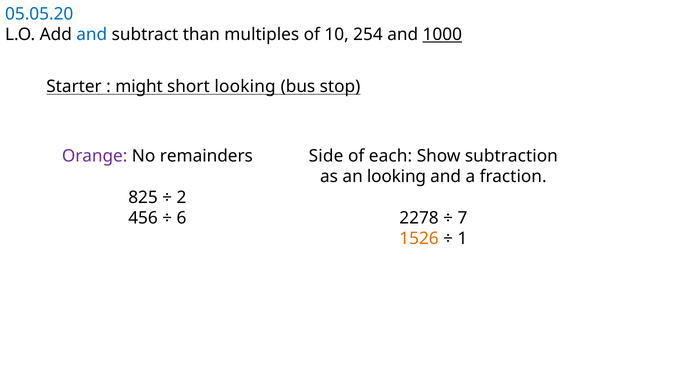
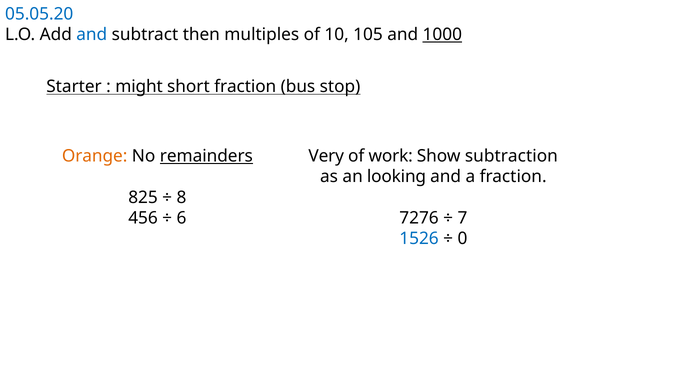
than: than -> then (201, 35)
254: 254 -> 105 (368, 35)
short looking: looking -> fraction (245, 86)
Orange colour: purple -> orange (95, 156)
remainders underline: none -> present (206, 156)
Side: Side -> Very (326, 156)
each: each -> work (391, 156)
2: 2 -> 8 (181, 197)
2278: 2278 -> 7276 (419, 218)
1526 colour: orange -> blue (419, 238)
1: 1 -> 0 (462, 238)
